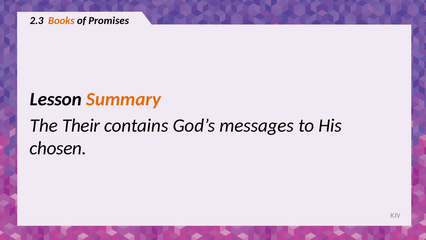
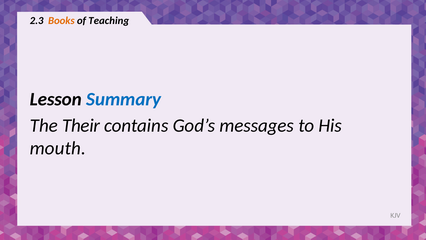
Promises: Promises -> Teaching (109, 21)
Summary colour: orange -> blue (124, 99)
chosen: chosen -> mouth (58, 148)
